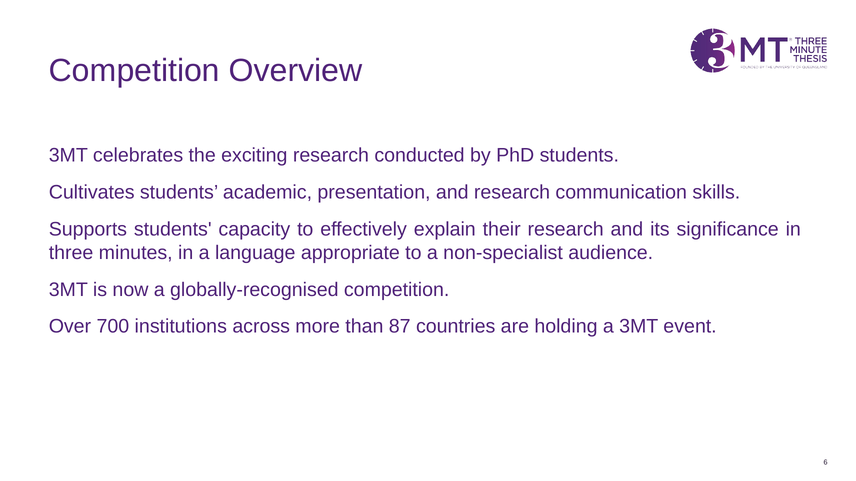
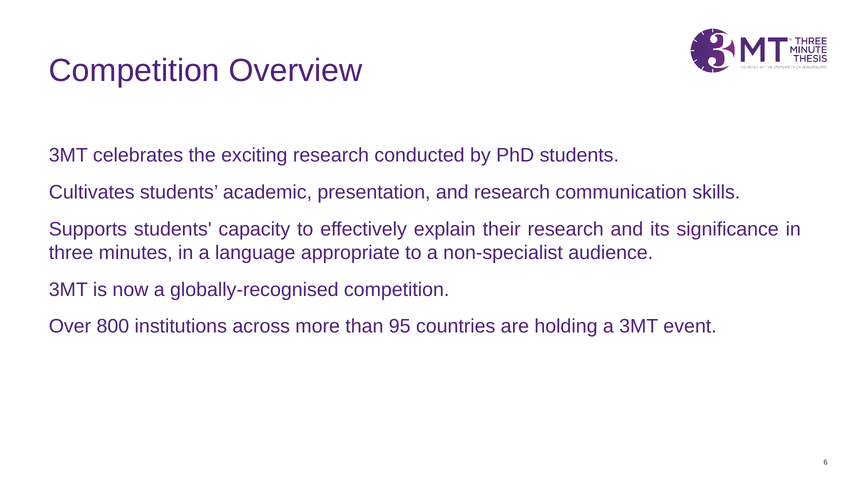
700: 700 -> 800 (113, 327)
87: 87 -> 95 (400, 327)
